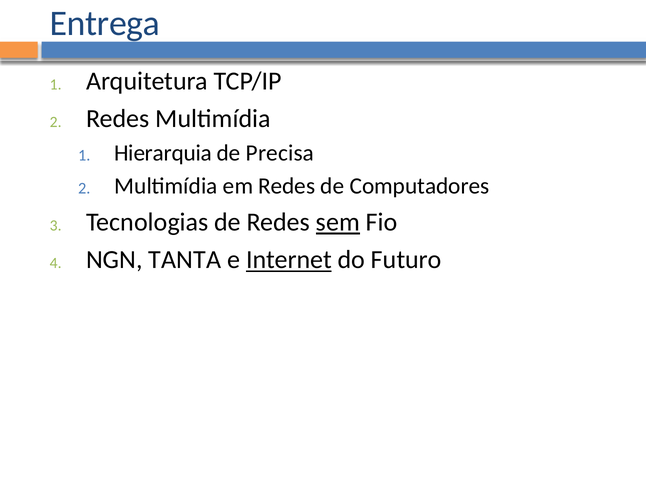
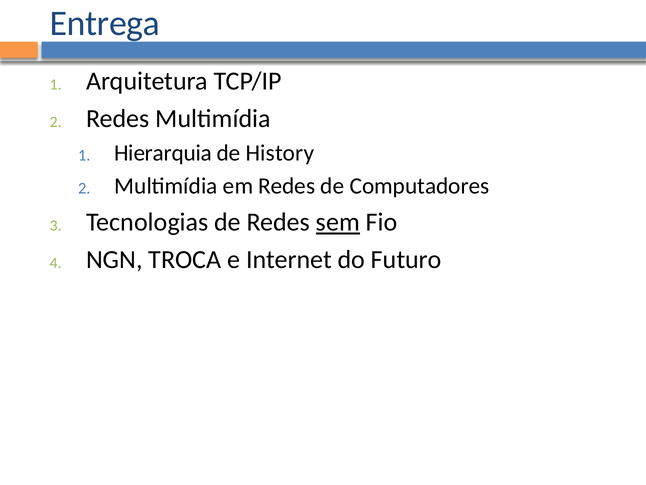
Precisa: Precisa -> History (280, 153)
TANTA: TANTA -> TROCA (185, 260)
Internet underline: present -> none (289, 260)
